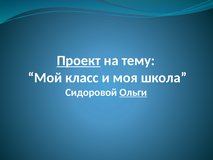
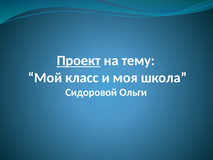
Ольги underline: present -> none (133, 92)
